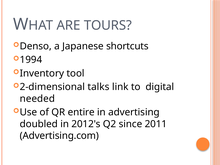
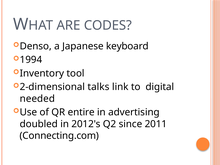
TOURS: TOURS -> CODES (108, 25)
shortcuts: shortcuts -> keyboard (127, 46)
Advertising.com: Advertising.com -> Connecting.com (59, 136)
